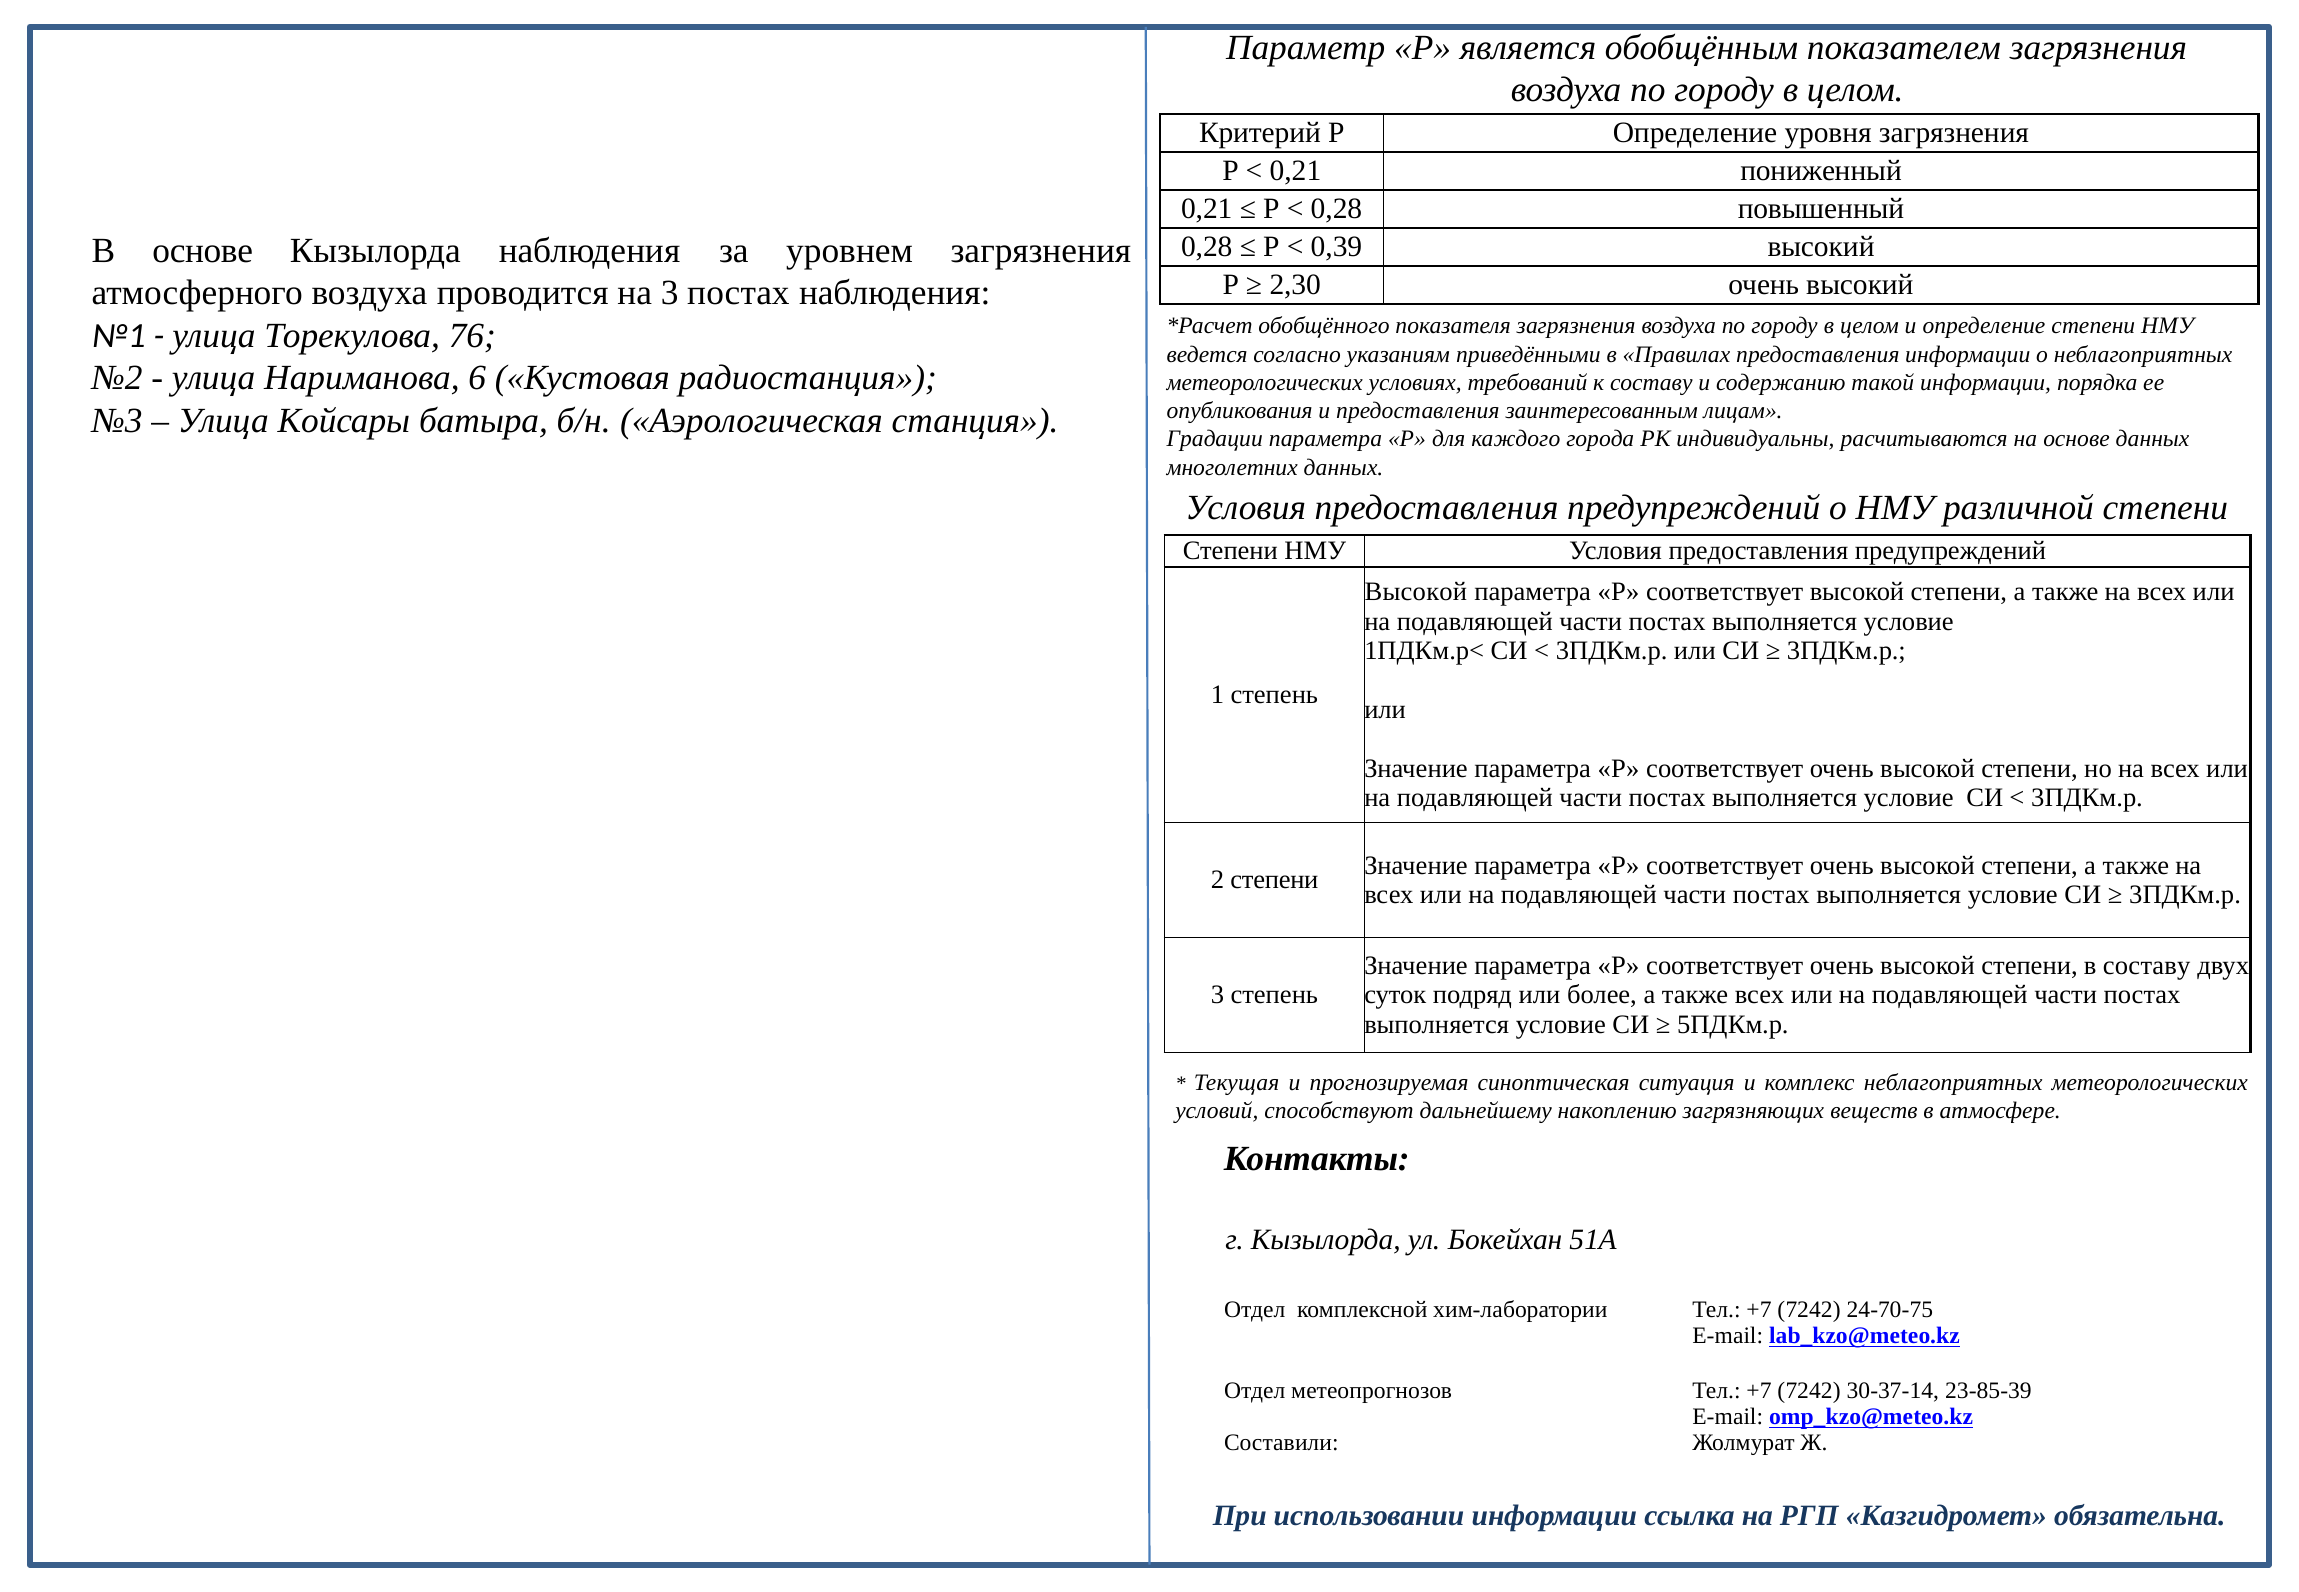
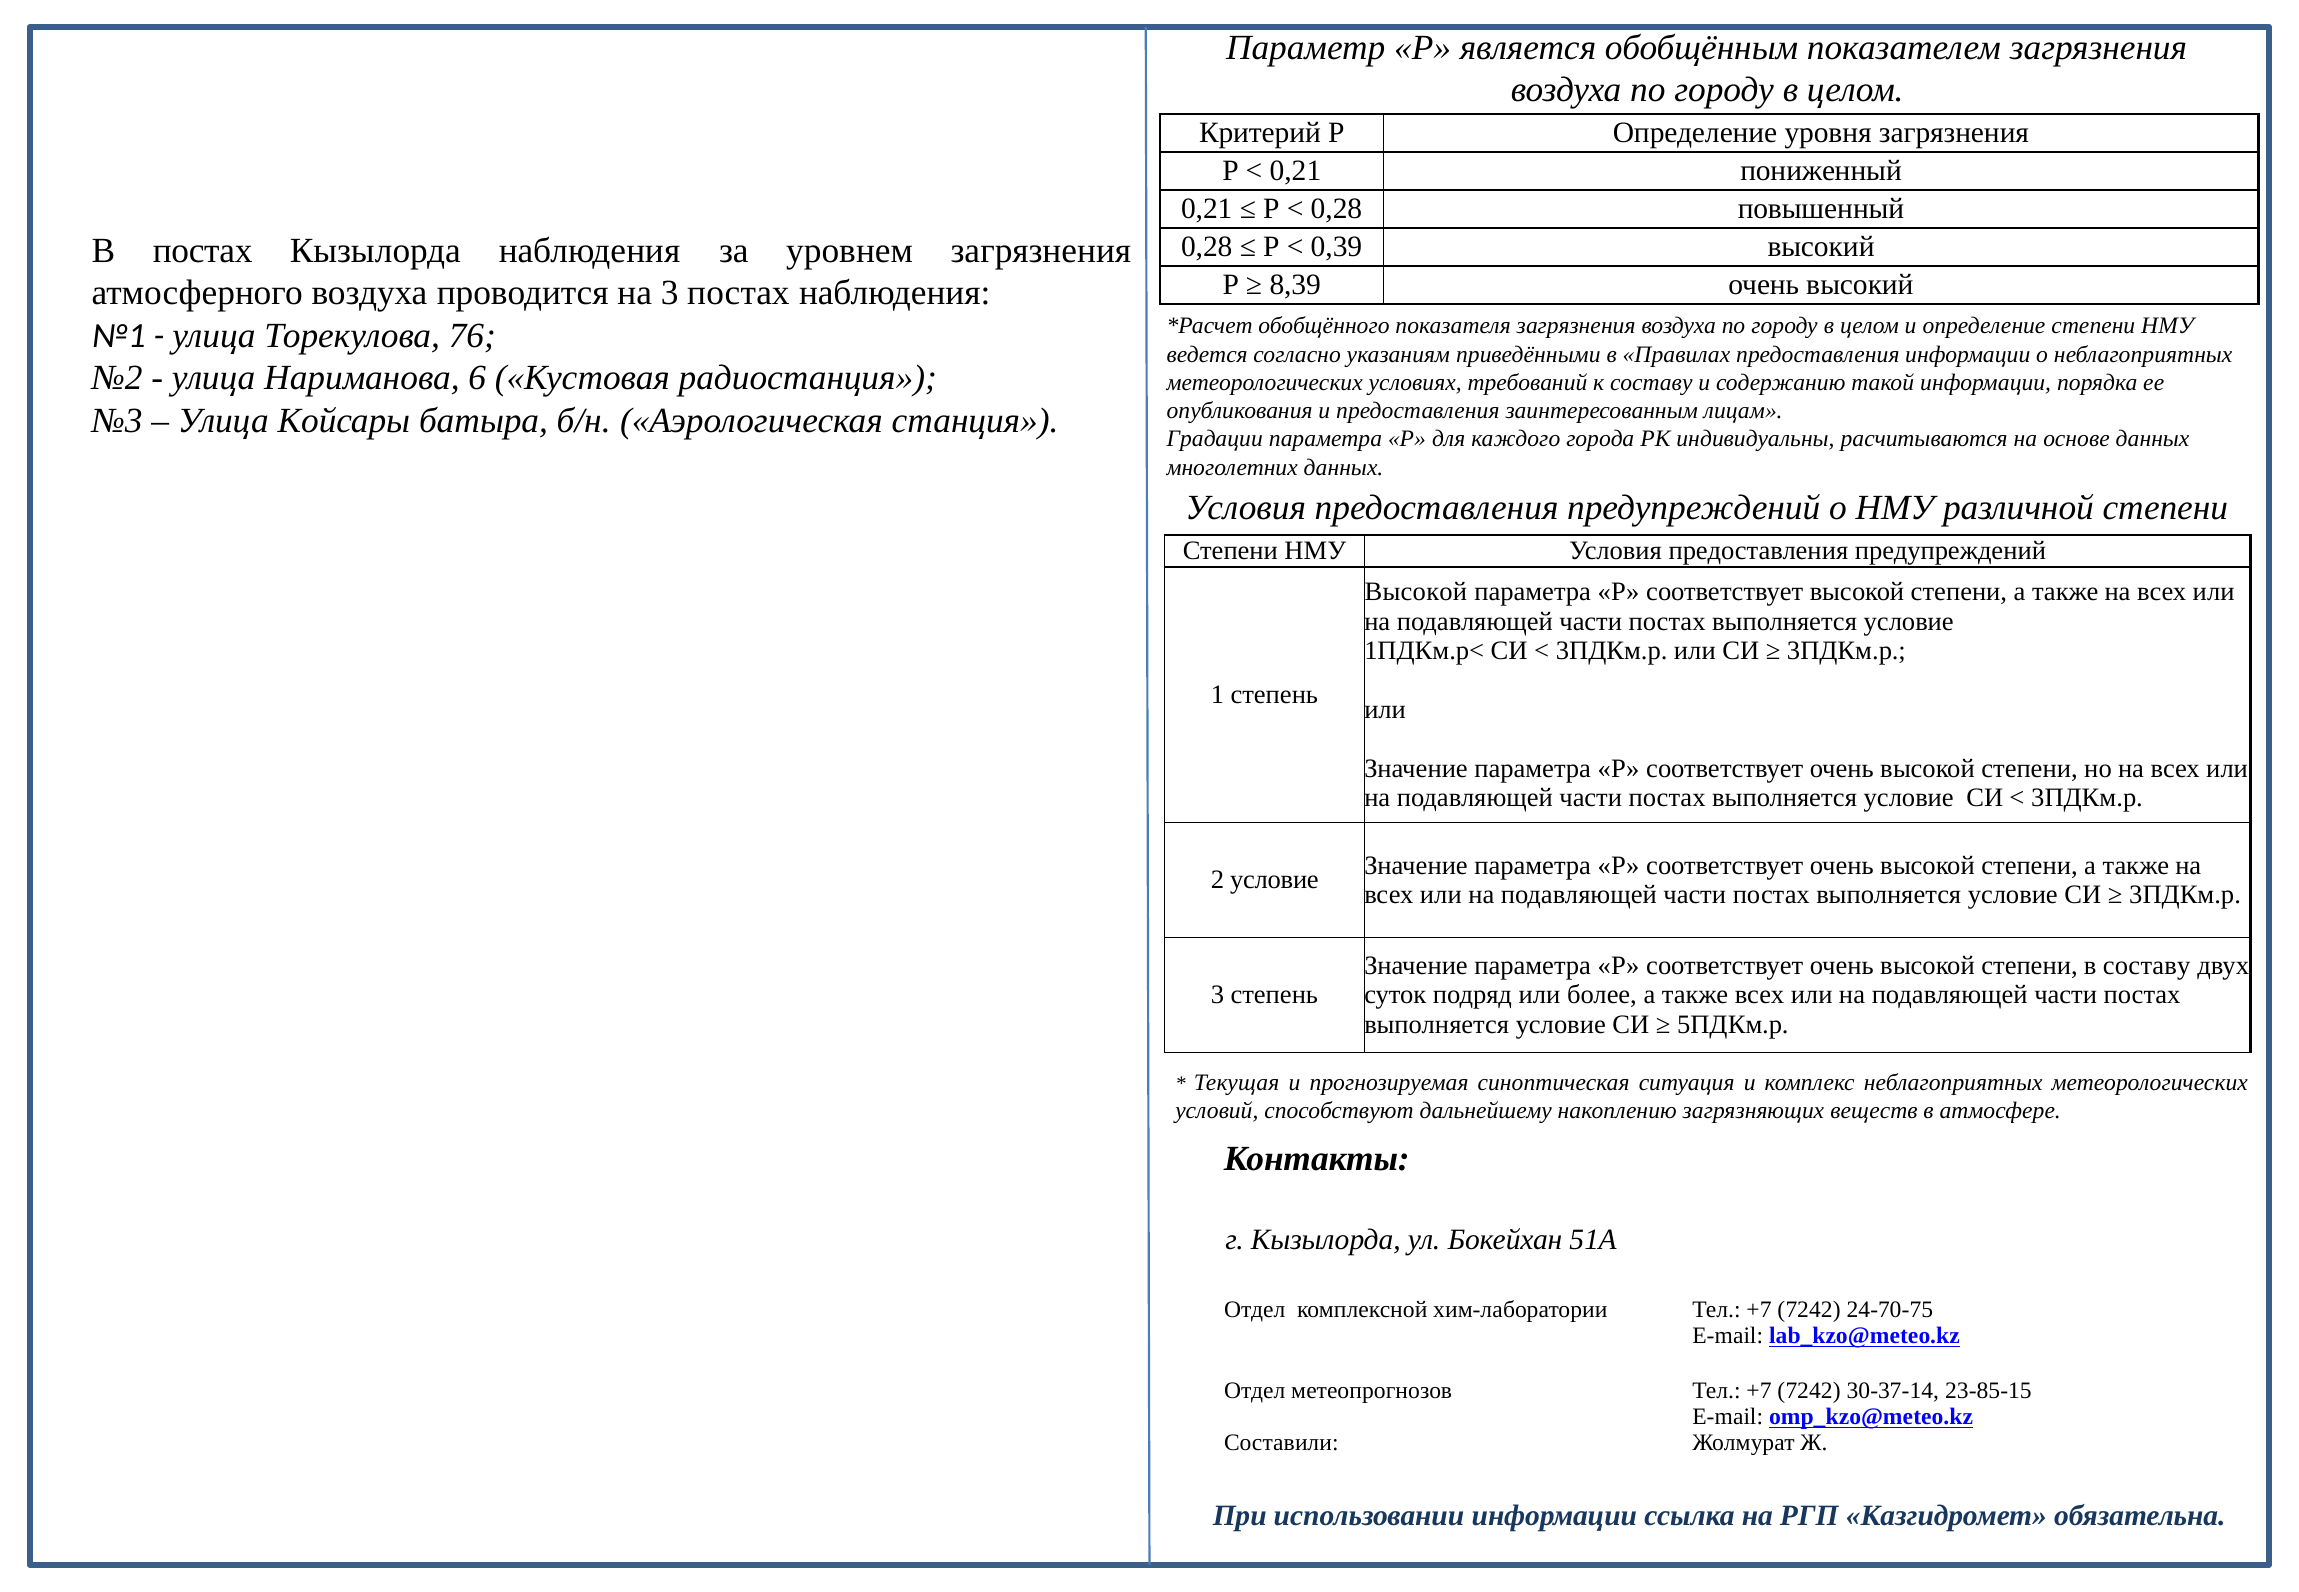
В основе: основе -> постах (203, 251)
2,30: 2,30 -> 8,39 (1295, 285)
2 степени: степени -> условие (1274, 880)
23-85-39: 23-85-39 -> 23-85-15 (1988, 1390)
